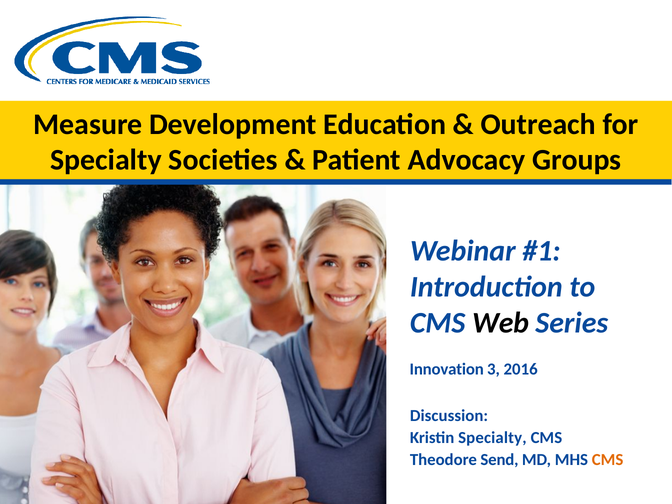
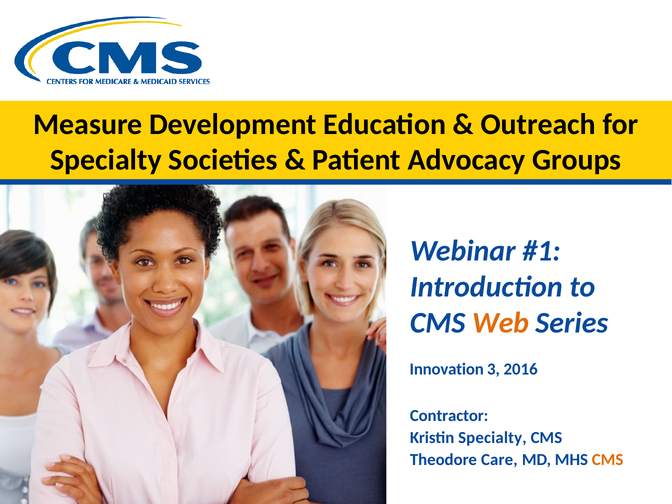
Web colour: black -> orange (501, 323)
Discussion: Discussion -> Contractor (449, 415)
Send: Send -> Care (499, 460)
